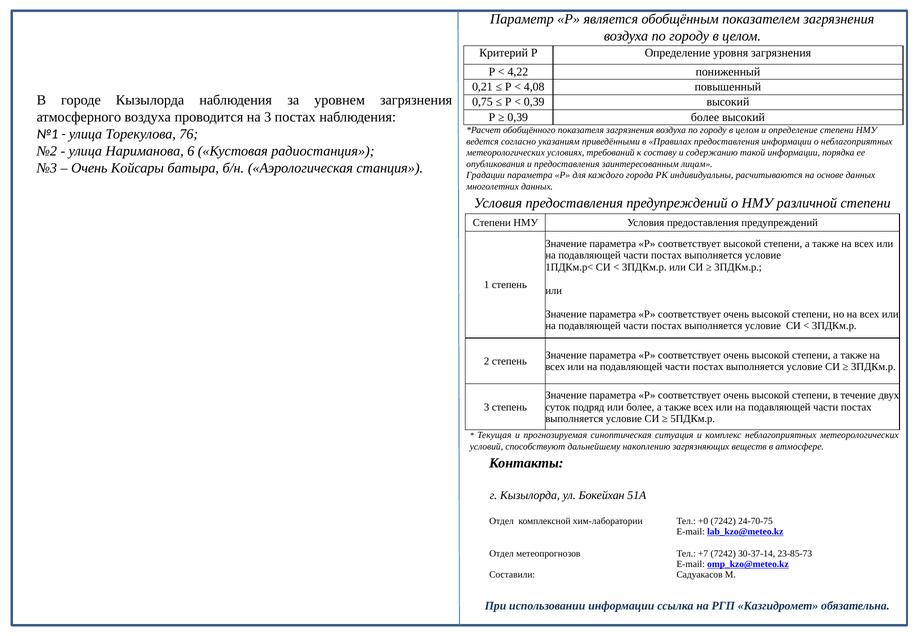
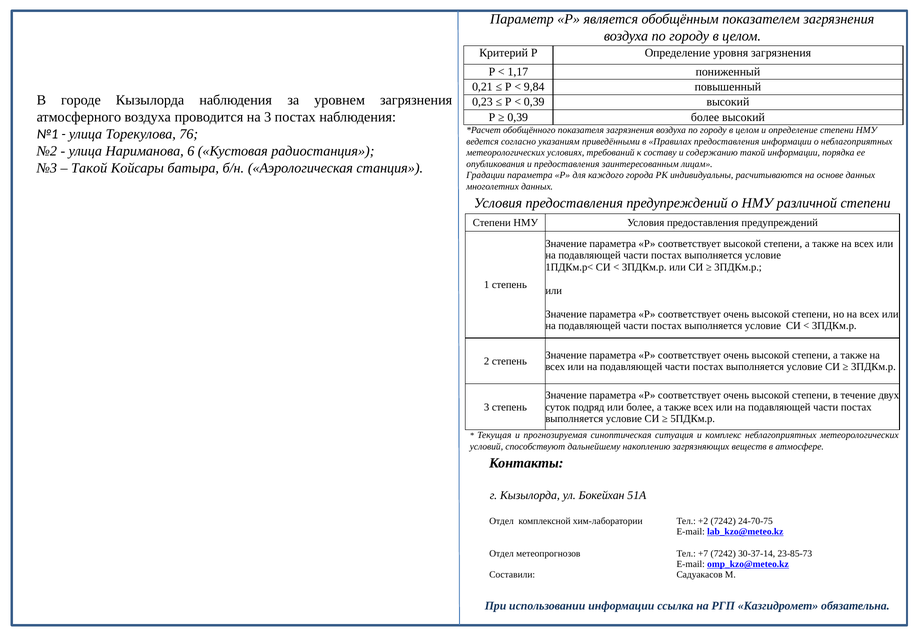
4,22: 4,22 -> 1,17 (518, 72)
4,08: 4,08 -> 9,84 (534, 87)
0,75: 0,75 -> 0,23 (482, 102)
Очень: Очень -> Такой (89, 168)
+0: +0 -> +2 (703, 521)
